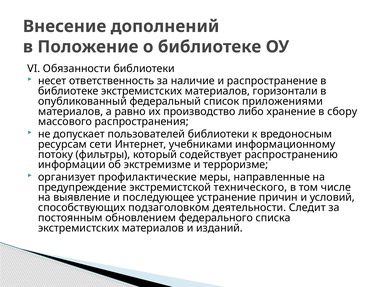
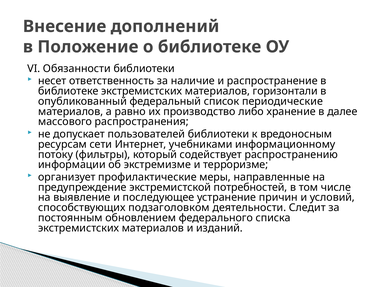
приложениями: приложениями -> периодические (282, 101)
сбору: сбору -> далее (342, 111)
технического: технического -> потребностей (251, 187)
